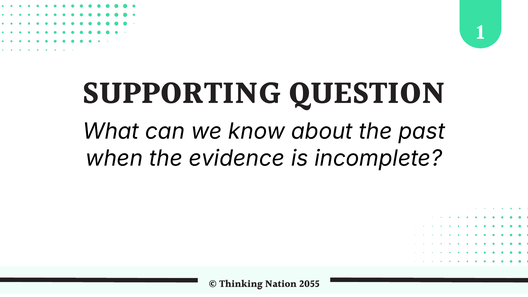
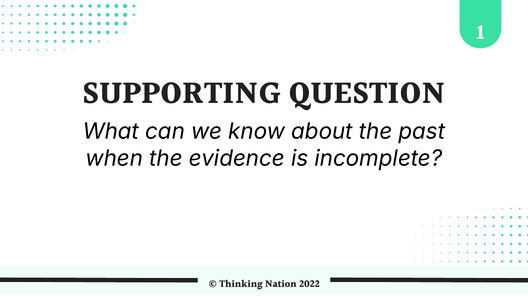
2055: 2055 -> 2022 (309, 284)
